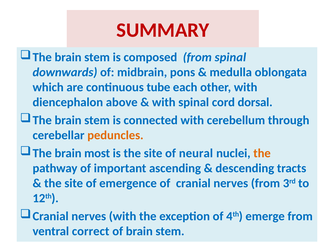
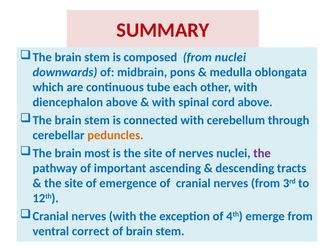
from spinal: spinal -> nuclei (230, 57)
cord dorsal: dorsal -> above (255, 103)
of neural: neural -> nerves (196, 154)
the colour: orange -> purple (262, 154)
